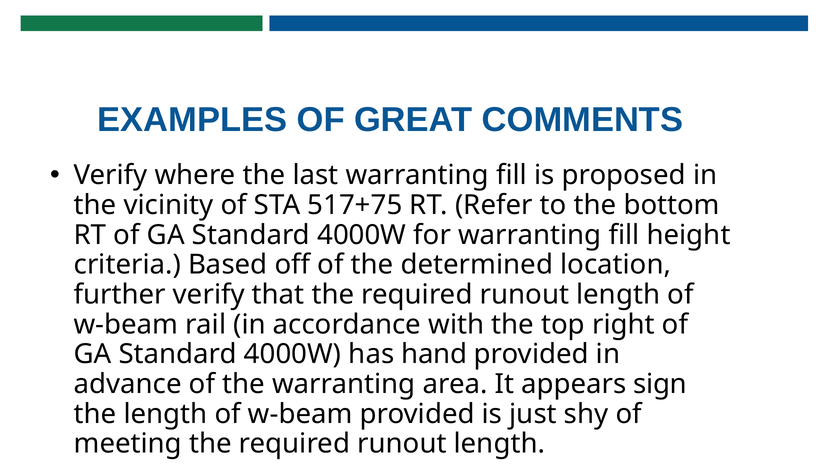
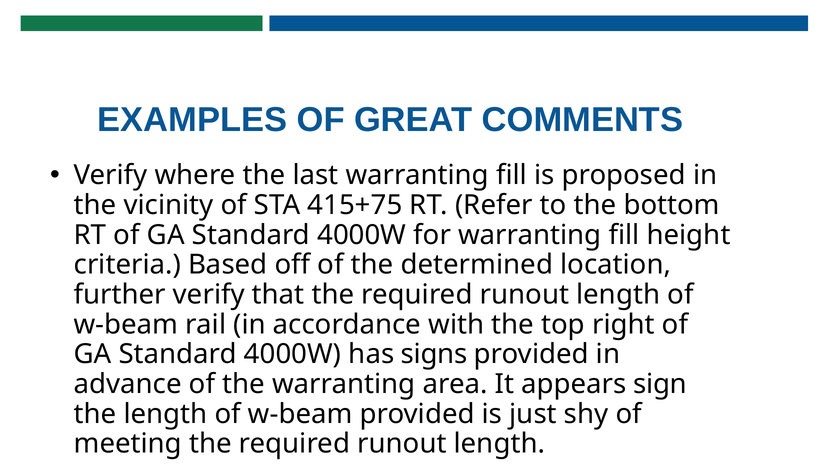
517+75: 517+75 -> 415+75 (355, 205)
hand: hand -> signs (434, 355)
